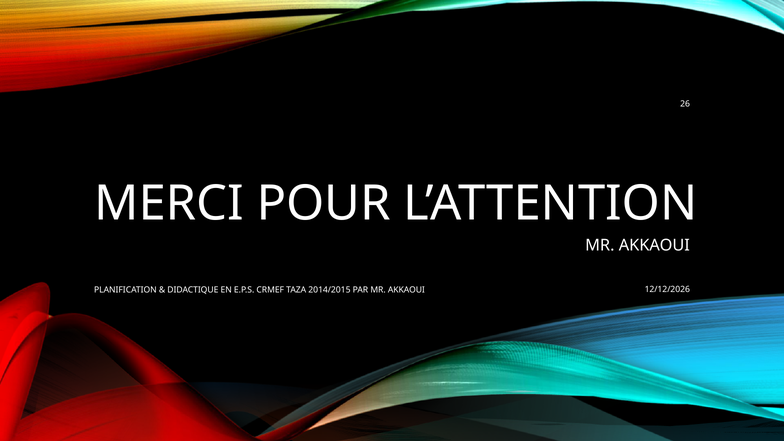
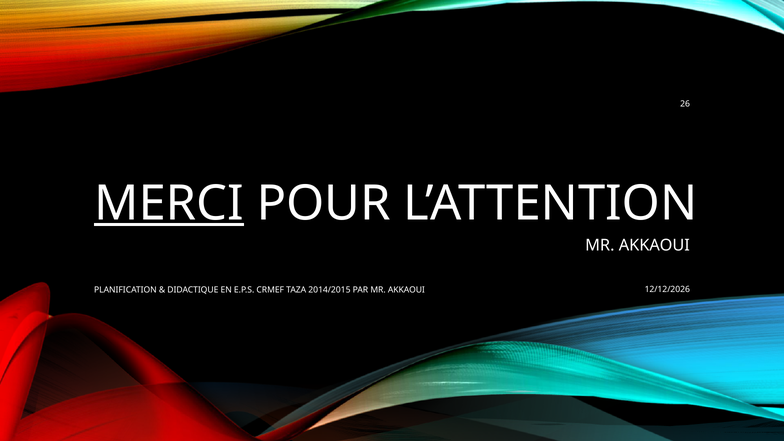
MERCI underline: none -> present (169, 204)
